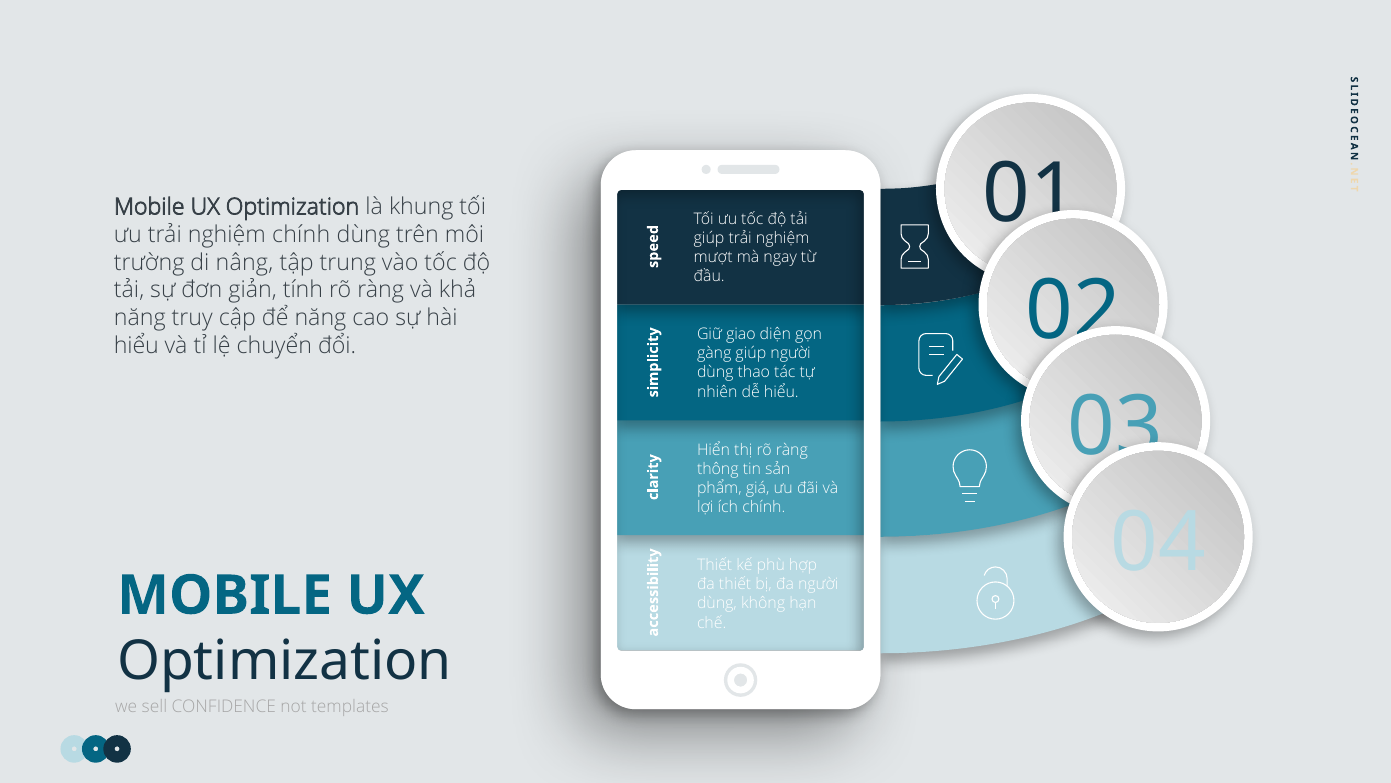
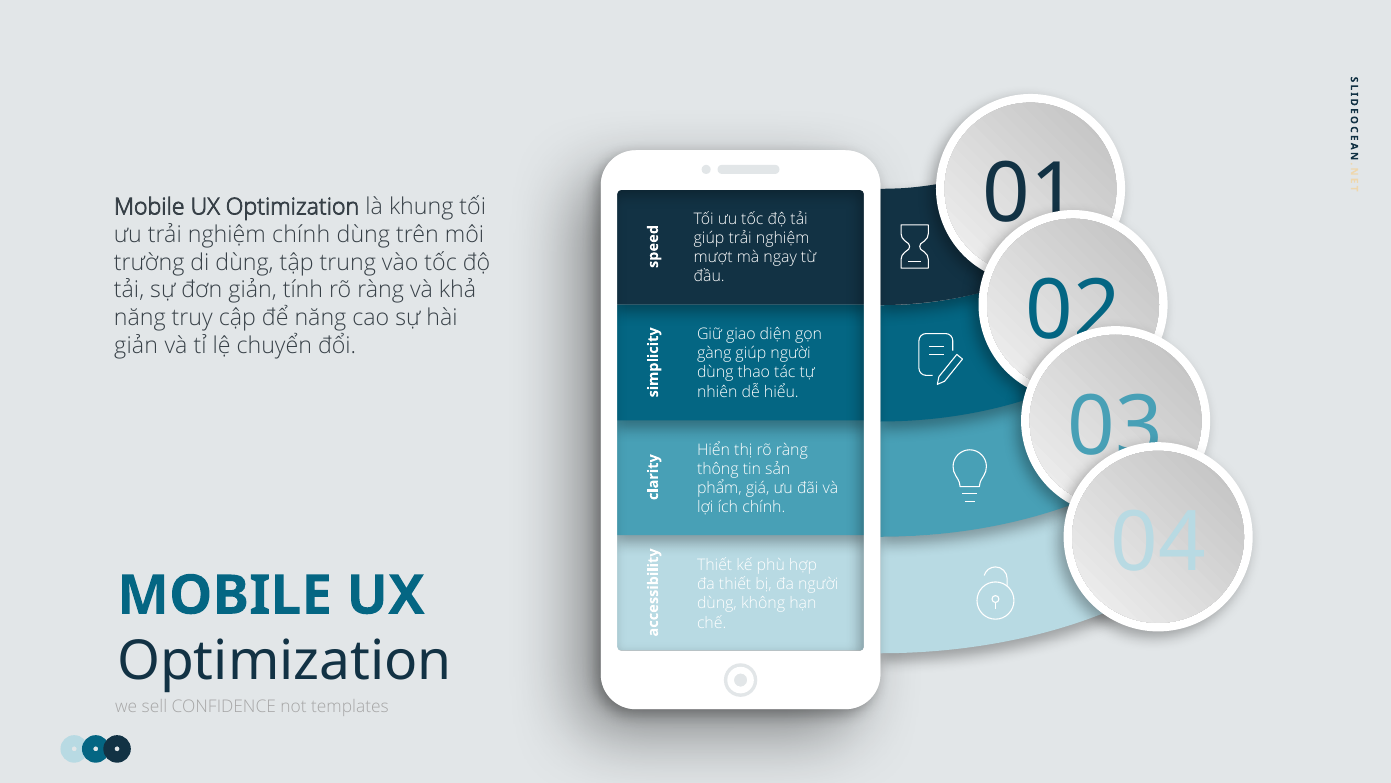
di nâng: nâng -> dùng (245, 262)
hiểu: hiểu -> giản (136, 346)
